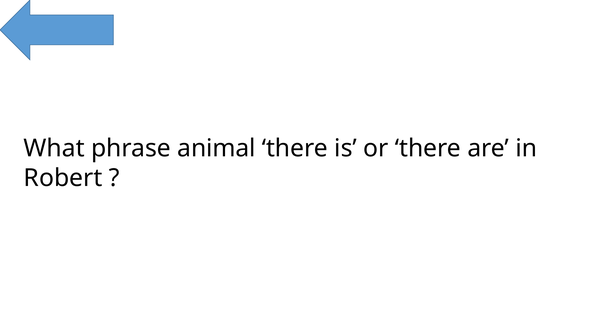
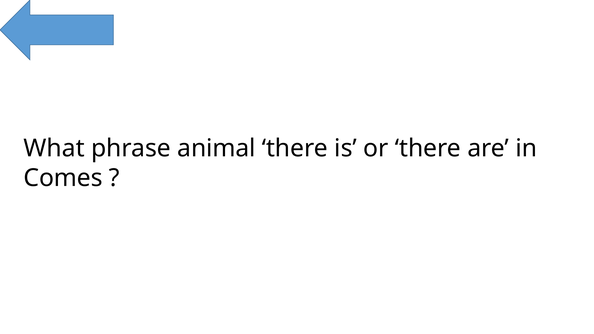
Robert: Robert -> Comes (63, 178)
